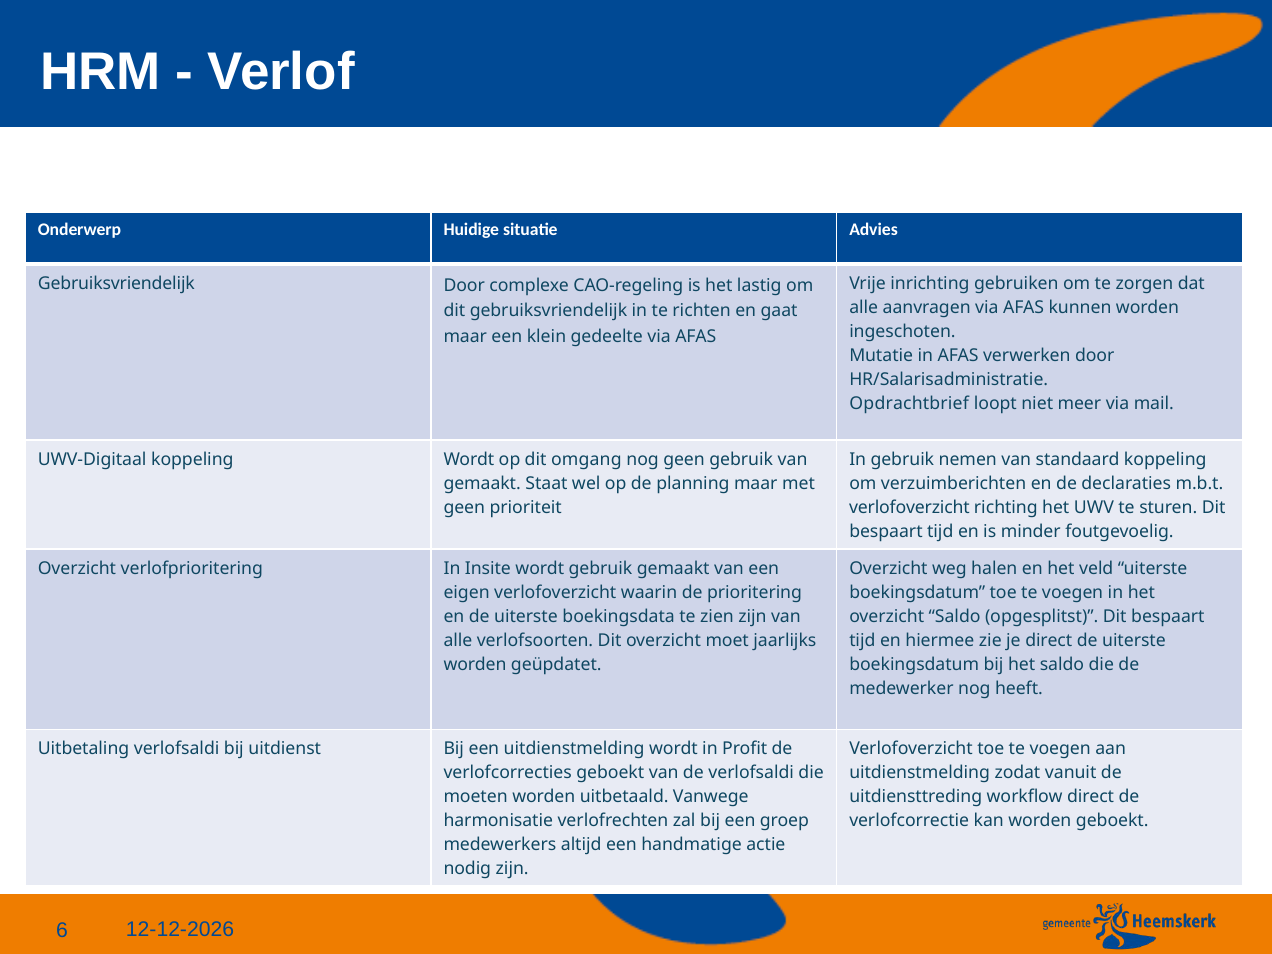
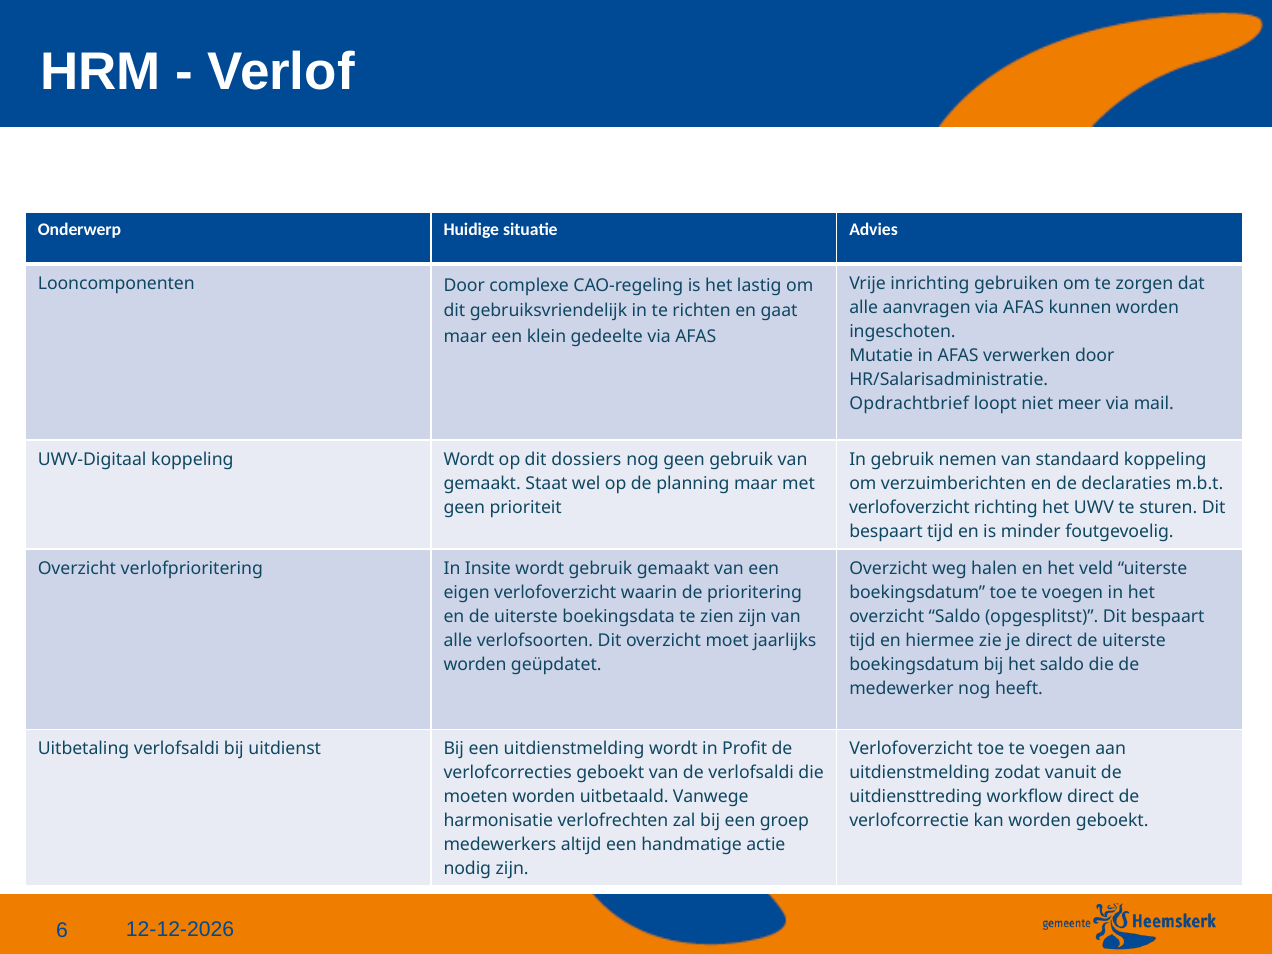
Gebruiksvriendelijk: Gebruiksvriendelijk -> Looncomponenten (116, 284)
omgang: omgang -> dossiers (586, 460)
